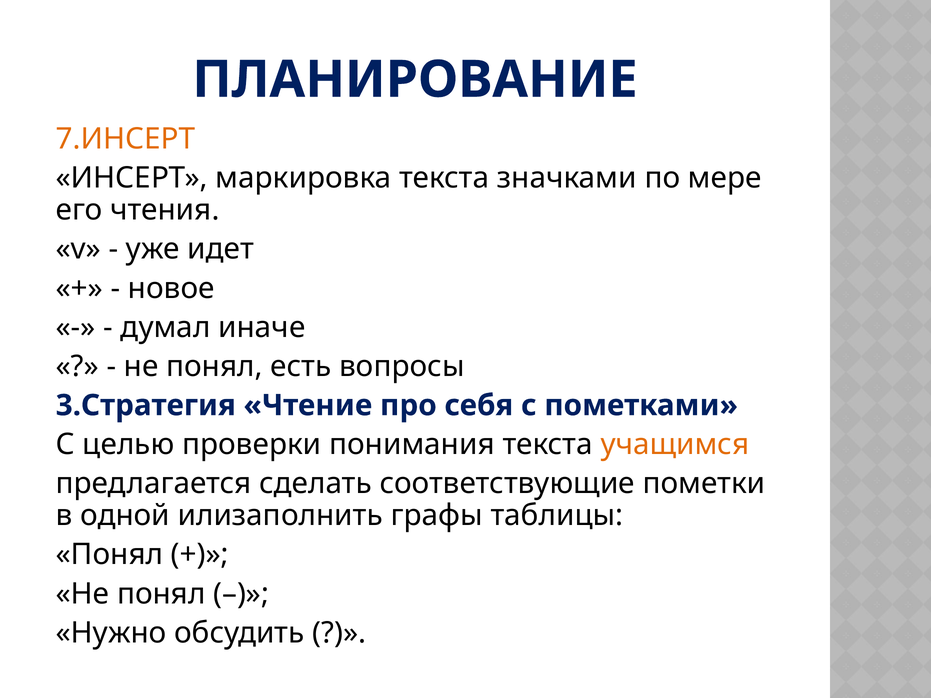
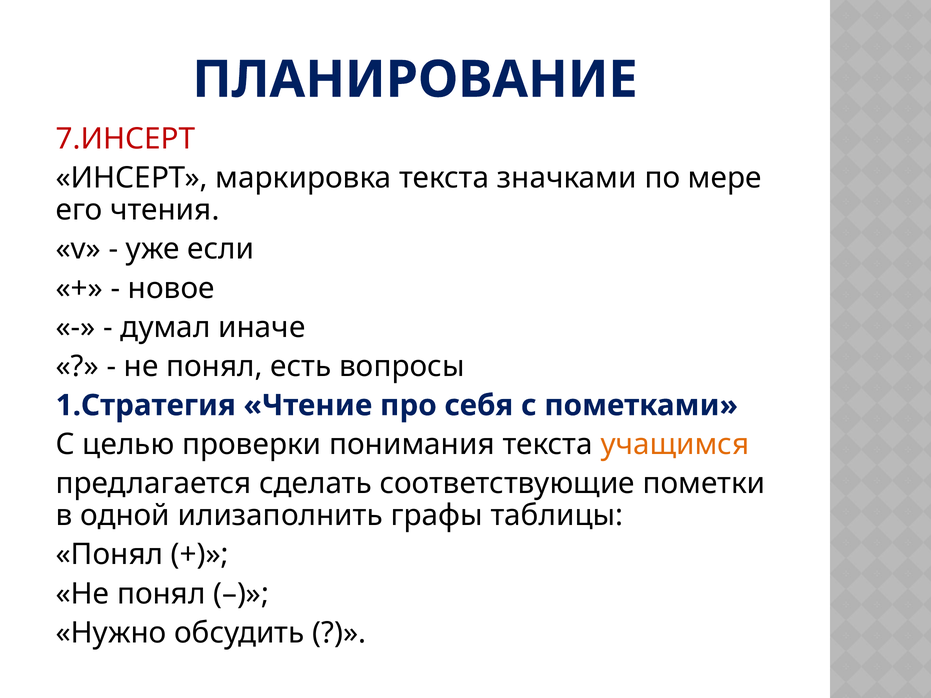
7.ИНСЕРТ colour: orange -> red (125, 139)
идет: идет -> если (221, 249)
3.Стратегия: 3.Стратегия -> 1.Стратегия (146, 406)
